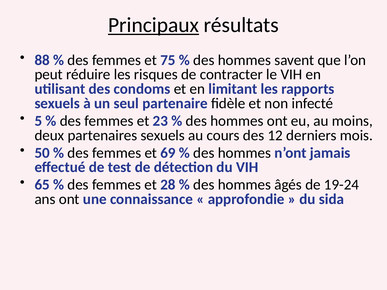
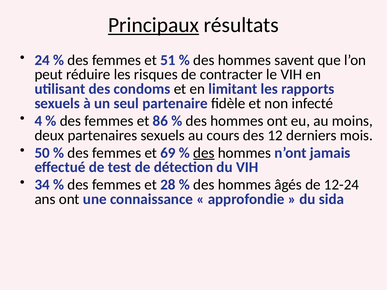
88: 88 -> 24 (42, 60)
75: 75 -> 51 (168, 60)
5: 5 -> 4 (38, 121)
23: 23 -> 86 (160, 121)
des underline: none -> present (204, 153)
65: 65 -> 34 (42, 185)
19-24: 19-24 -> 12-24 (342, 185)
